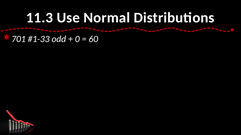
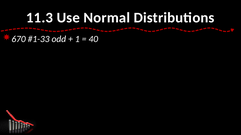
701: 701 -> 670 (19, 39)
0: 0 -> 1 (77, 39)
60: 60 -> 40 (93, 39)
